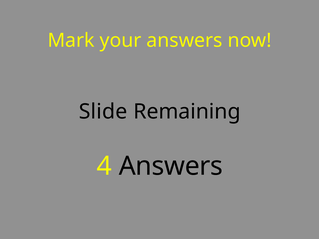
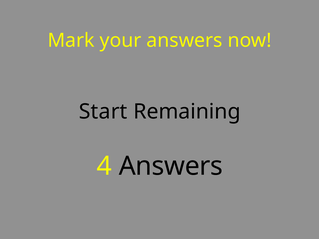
Slide: Slide -> Start (103, 112)
